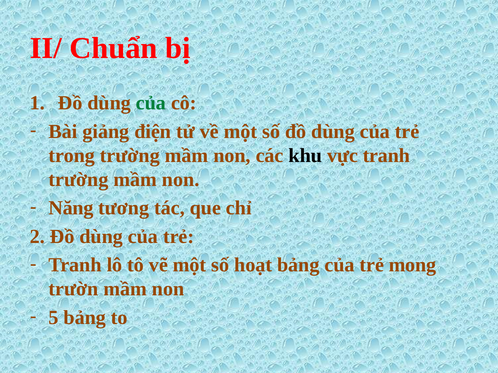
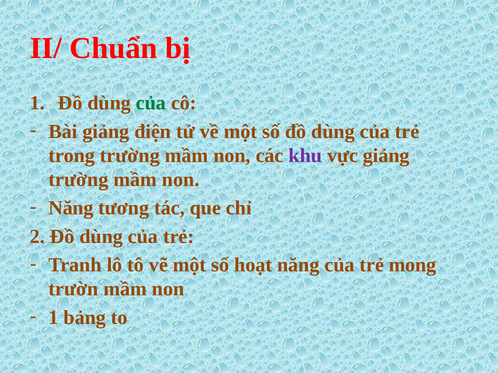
khu colour: black -> purple (305, 156)
vực tranh: tranh -> giảng (386, 156)
hoạt bảng: bảng -> năng (298, 265)
5: 5 -> 1 (54, 318)
